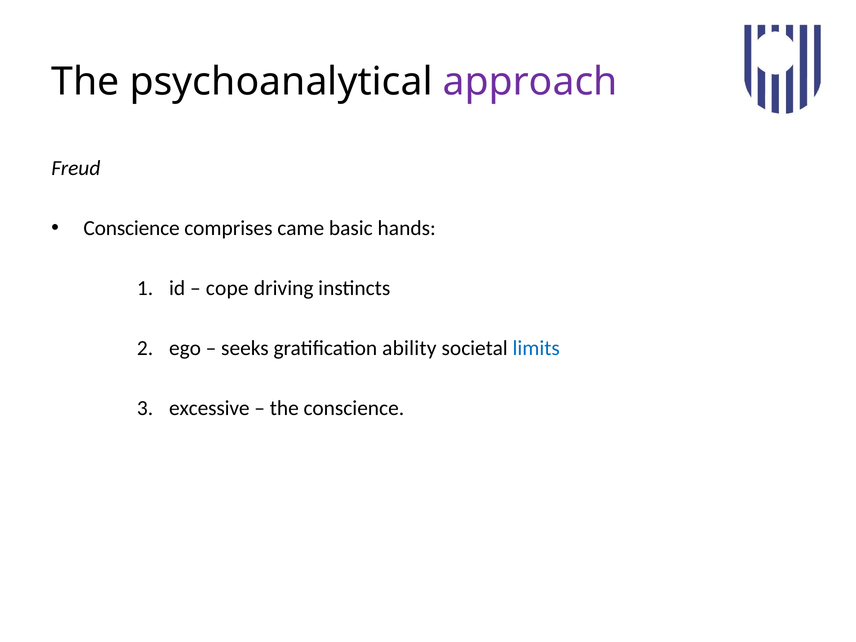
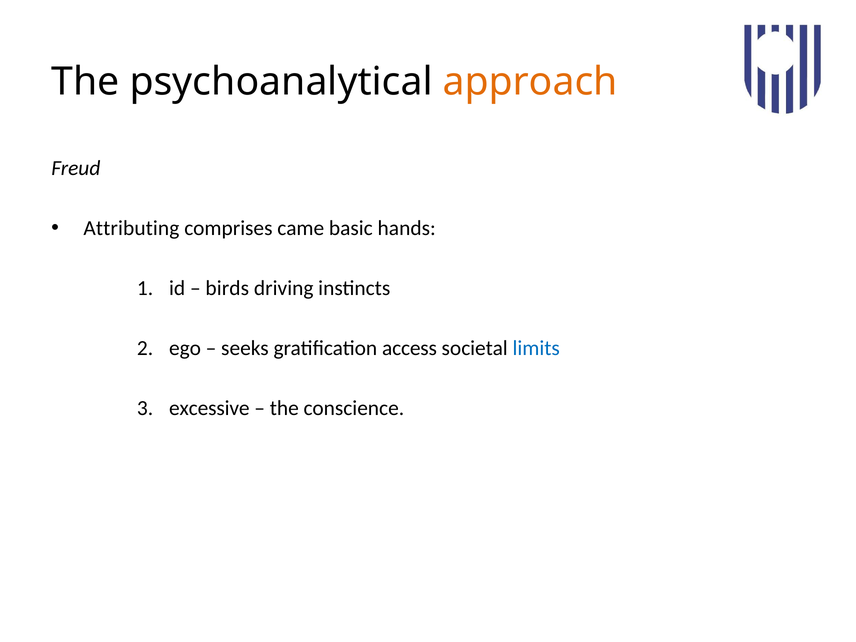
approach colour: purple -> orange (530, 82)
Conscience: Conscience -> Attributing (131, 228)
cope: cope -> birds (227, 288)
ability: ability -> access (410, 348)
